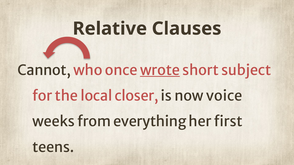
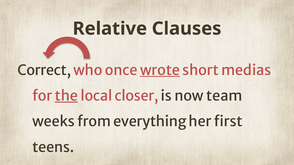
Cannot: Cannot -> Correct (44, 70)
subject: subject -> medias (246, 70)
the underline: none -> present (66, 96)
voice: voice -> team (224, 96)
